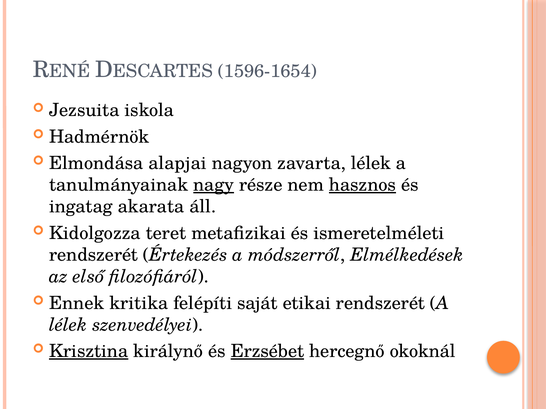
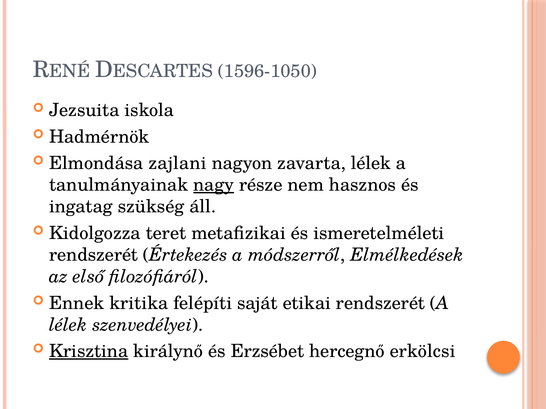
1596-1654: 1596-1654 -> 1596-1050 (267, 71)
alapjai: alapjai -> zajlani (177, 163)
hasznos underline: present -> none (362, 185)
akarata: akarata -> szükség (151, 207)
Erzsébet underline: present -> none (267, 352)
okoknál: okoknál -> erkölcsi (423, 352)
